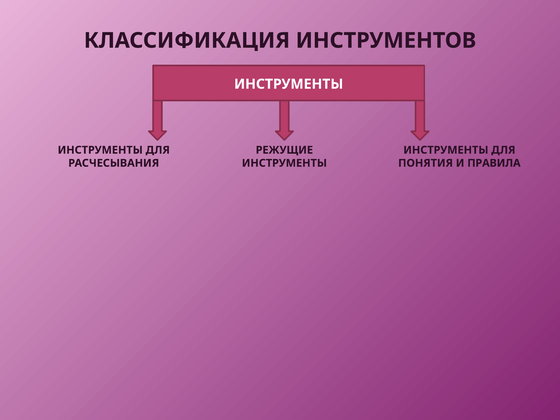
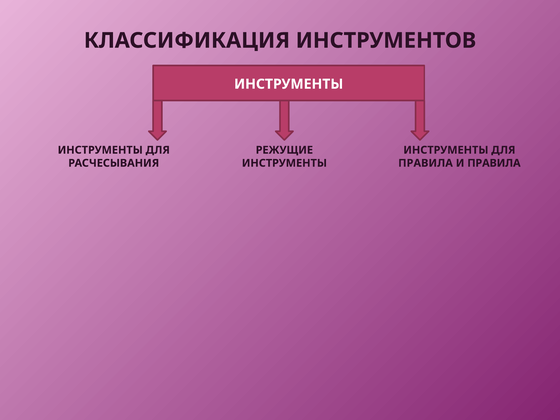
ПОНЯТИЯ: ПОНЯТИЯ -> ПРАВИЛА (426, 163)
